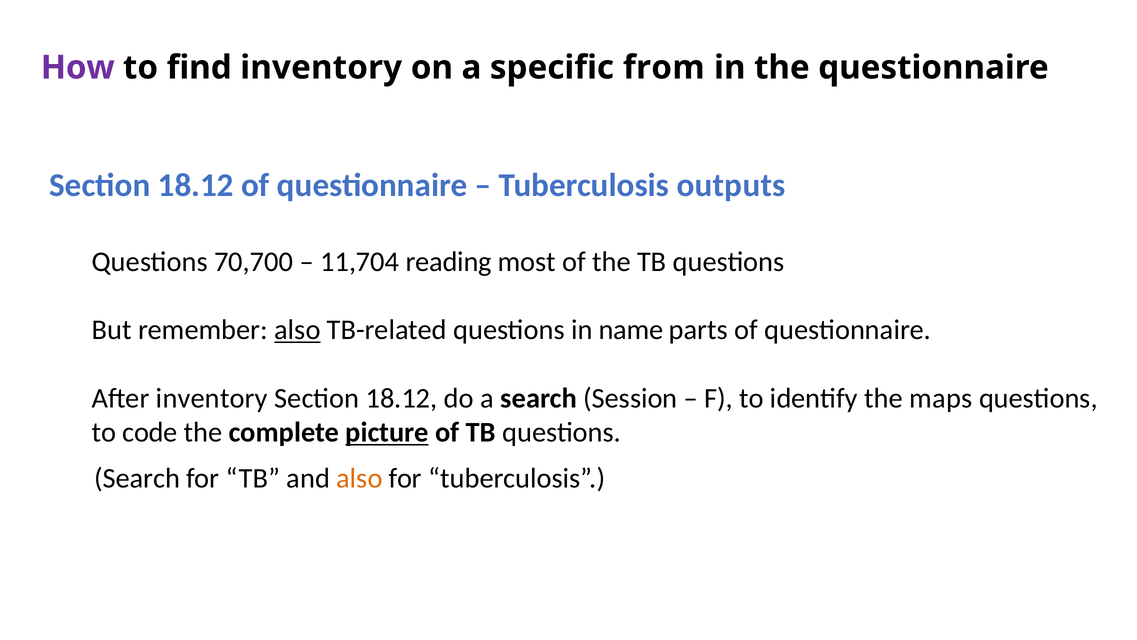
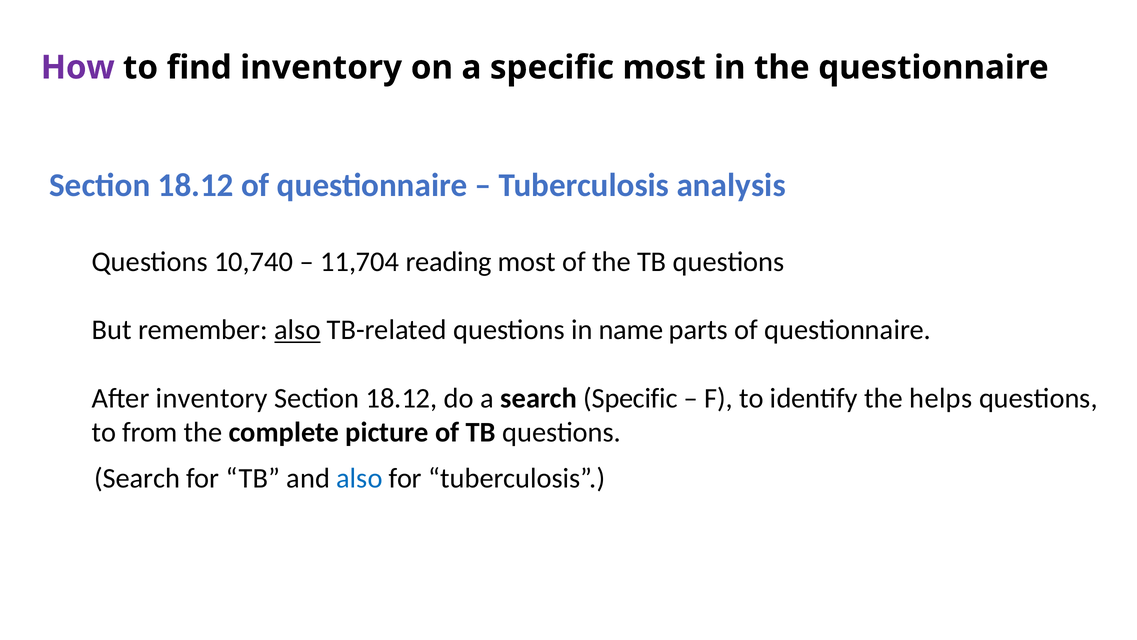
specific from: from -> most (664, 68)
outputs: outputs -> analysis (731, 185)
70,700: 70,700 -> 10,740 (254, 262)
search Session: Session -> Specific (630, 398)
maps: maps -> helps (941, 398)
code: code -> from (150, 432)
picture underline: present -> none (387, 432)
also colour: orange -> blue (359, 478)
